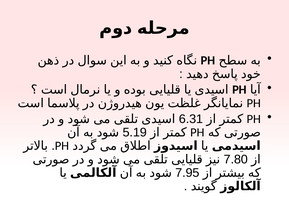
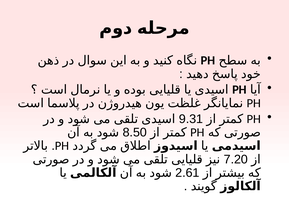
6.31: 6.31 -> 9.31 (191, 119)
5.19: 5.19 -> 8.50 (135, 132)
7.80: 7.80 -> 7.20 (236, 159)
7.95: 7.95 -> 2.61 (187, 173)
